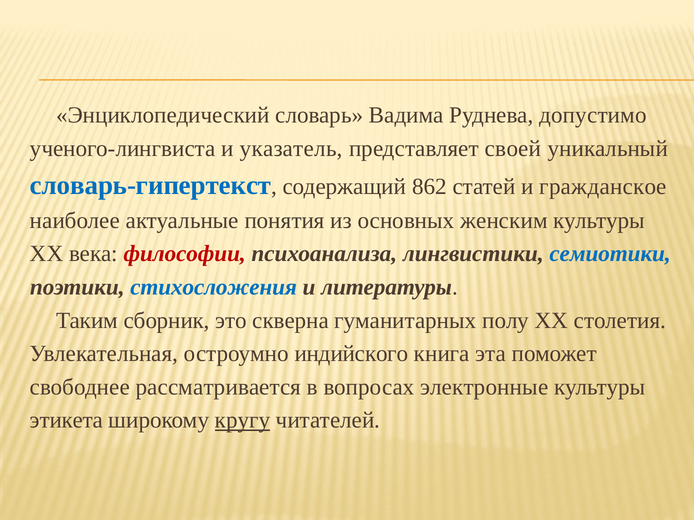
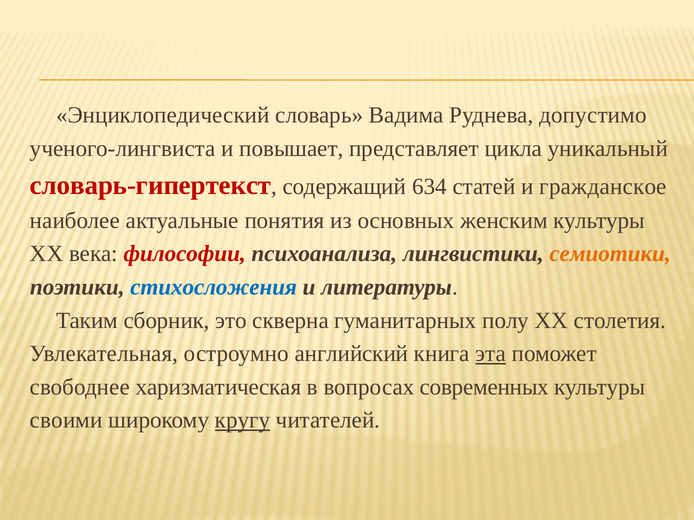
указатель: указатель -> повышает (291, 149)
своей: своей -> цикла (513, 149)
словарь-гипертекст colour: blue -> red (151, 185)
862: 862 -> 634 (429, 187)
семиотики colour: blue -> orange (610, 254)
индийского: индийского -> английский (351, 354)
эта underline: none -> present (491, 354)
рассматривается: рассматривается -> харизматическая (218, 387)
электронные: электронные -> современных (484, 387)
этикета: этикета -> своими (66, 421)
